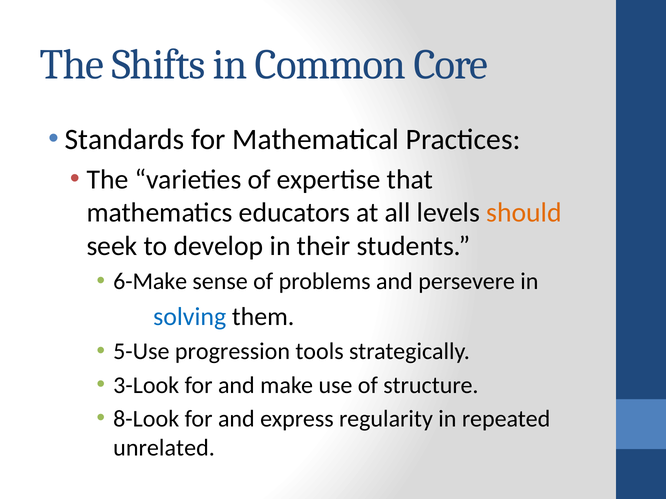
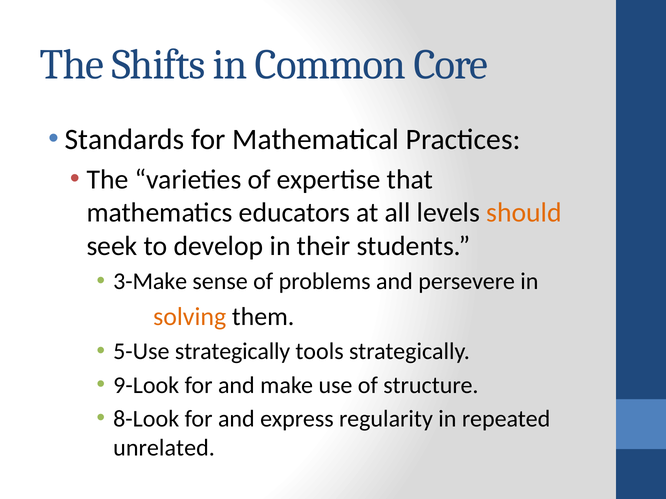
6-Make: 6-Make -> 3-Make (150, 282)
solving colour: blue -> orange (190, 317)
5-Use progression: progression -> strategically (233, 352)
3-Look: 3-Look -> 9-Look (146, 386)
